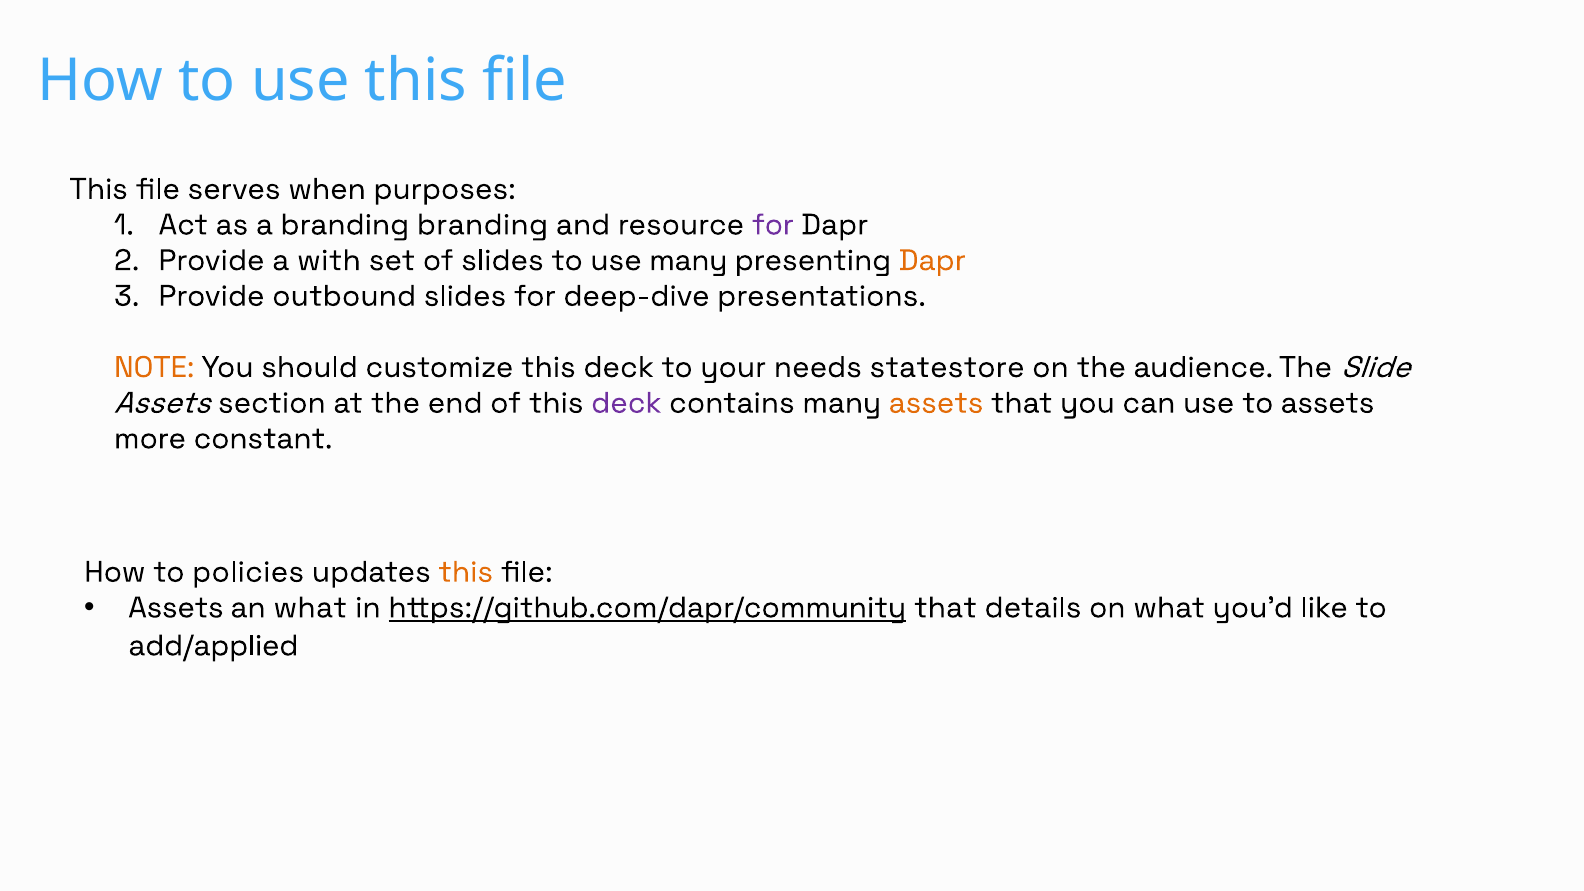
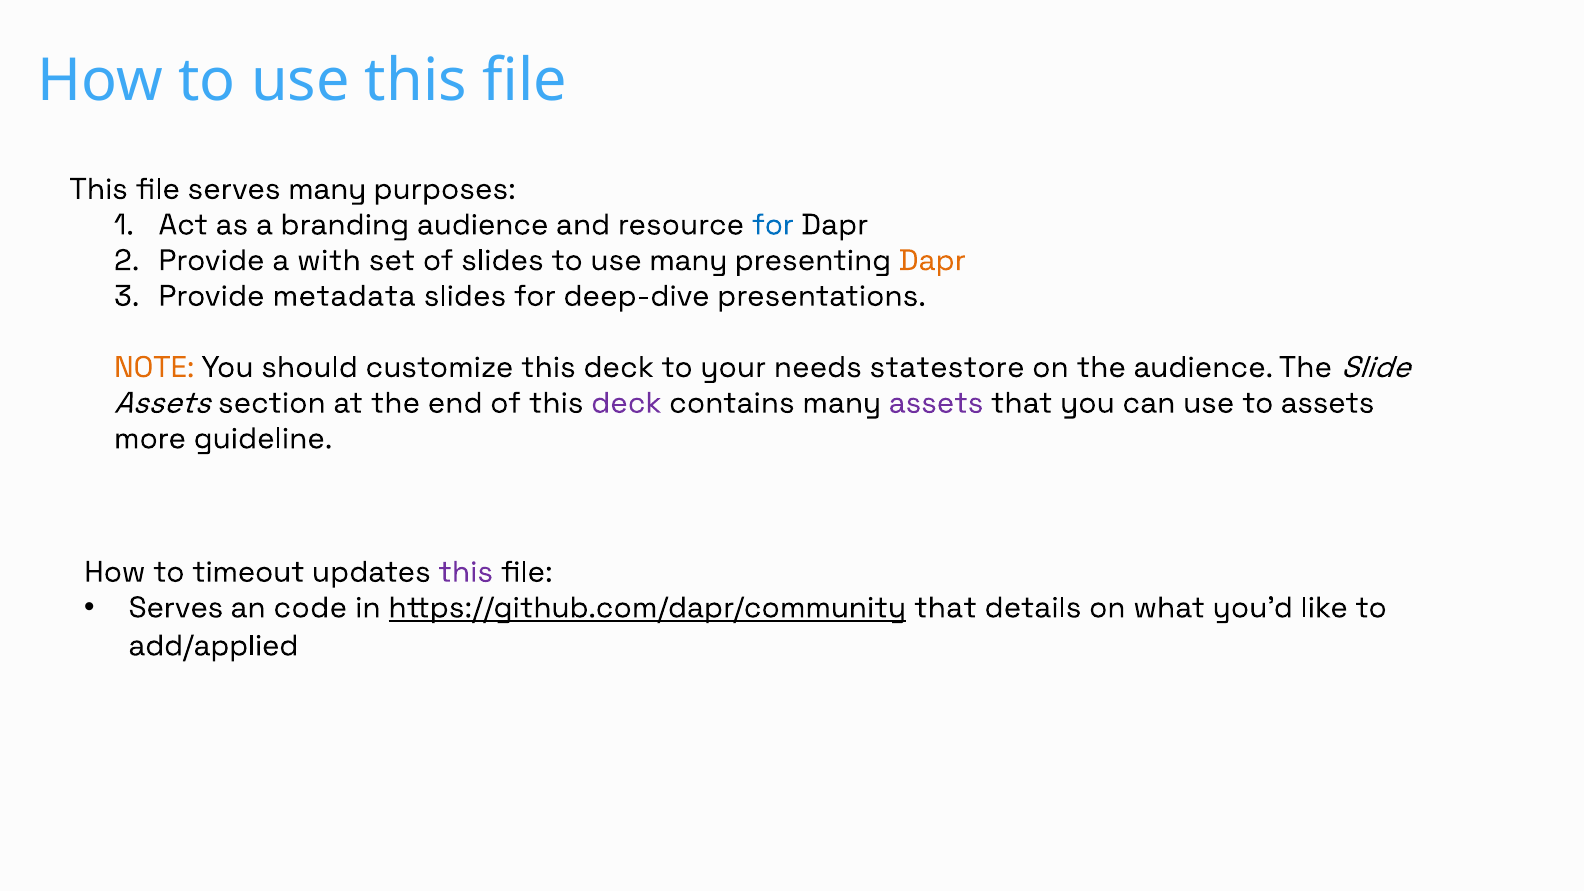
serves when: when -> many (327, 189)
branding branding: branding -> audience (483, 225)
for colour: purple -> blue (773, 225)
outbound: outbound -> metadata (344, 296)
assets colour: orange -> purple (936, 403)
constant: constant -> guideline (263, 438)
policies: policies -> timeout (248, 572)
this colour: orange -> purple (466, 572)
Assets: Assets -> Serves (176, 607)
an what: what -> code (310, 607)
